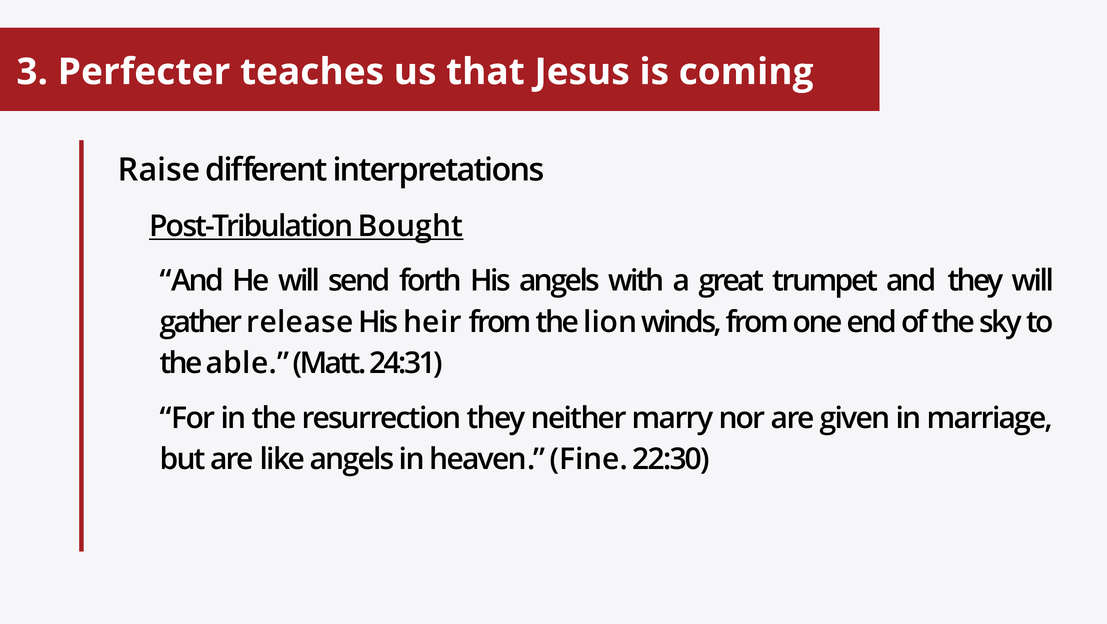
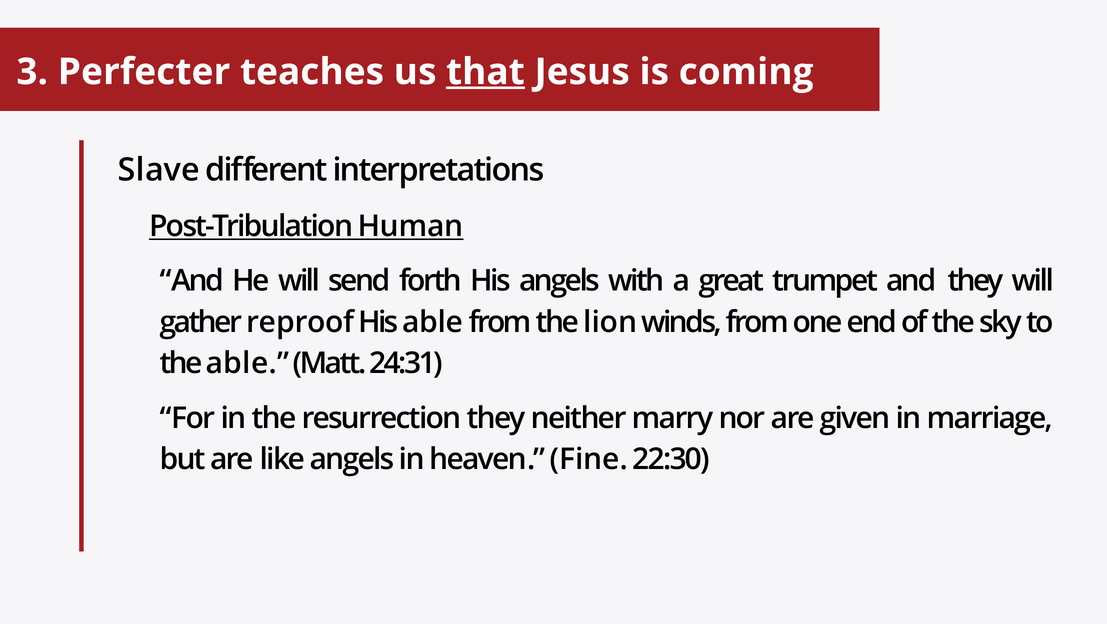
that underline: none -> present (485, 72)
Raise: Raise -> Slave (159, 170)
Bought: Bought -> Human (411, 226)
release: release -> reproof (300, 322)
His heir: heir -> able (433, 322)
